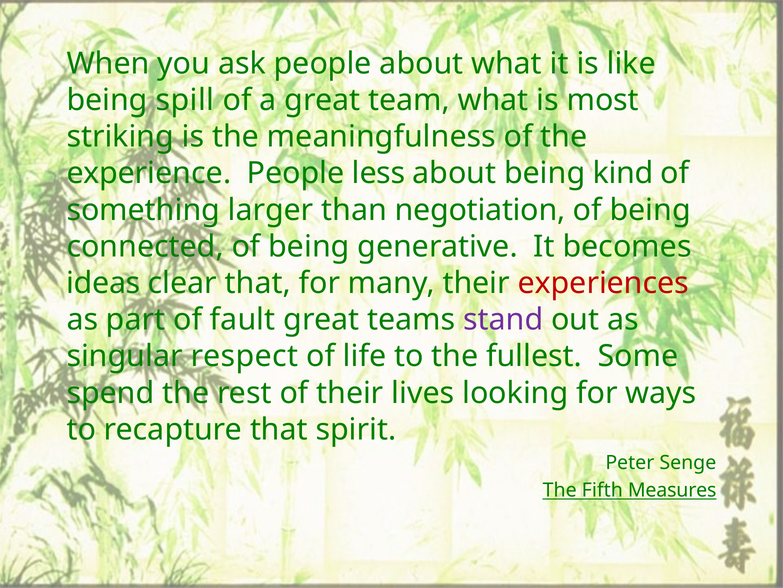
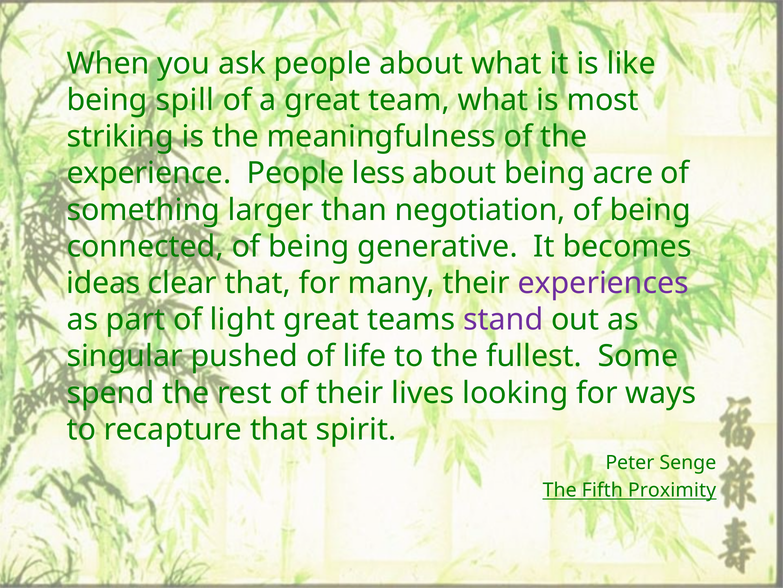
kind: kind -> acre (623, 173)
experiences colour: red -> purple (603, 283)
fault: fault -> light (243, 319)
respect: respect -> pushed (244, 356)
Measures: Measures -> Proximity (672, 490)
